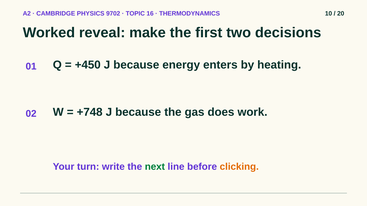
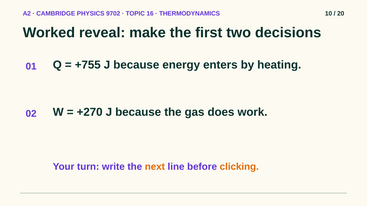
+450: +450 -> +755 (88, 65)
+748: +748 -> +270 (90, 112)
next colour: green -> orange (155, 167)
